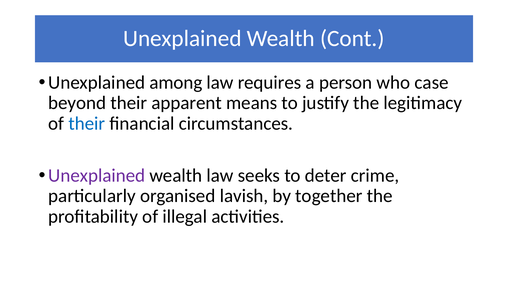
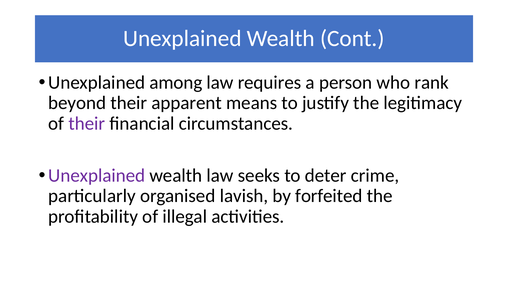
case: case -> rank (432, 82)
their colour: blue -> purple (87, 124)
together: together -> forfeited (329, 196)
